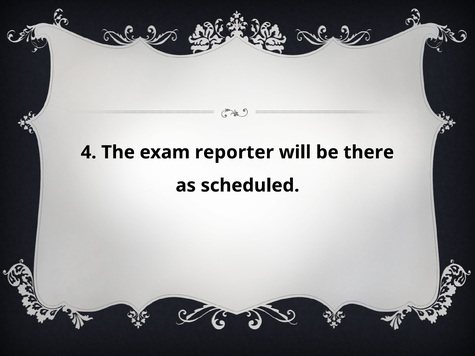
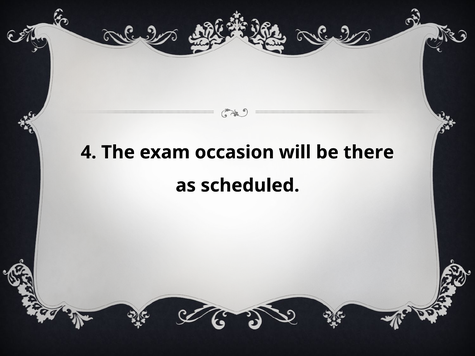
reporter: reporter -> occasion (234, 152)
